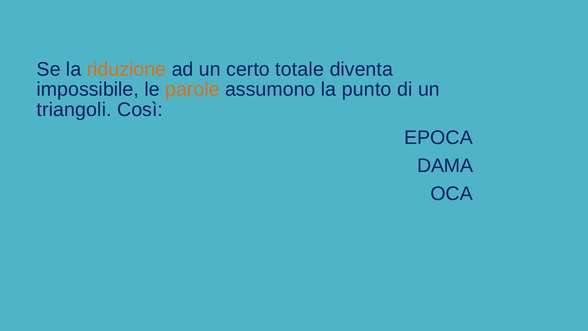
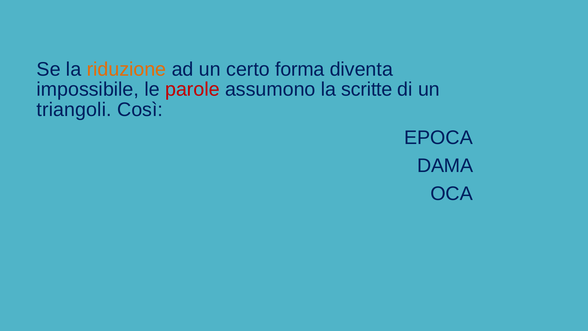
totale: totale -> forma (300, 69)
parole colour: orange -> red (192, 89)
punto: punto -> scritte (367, 89)
